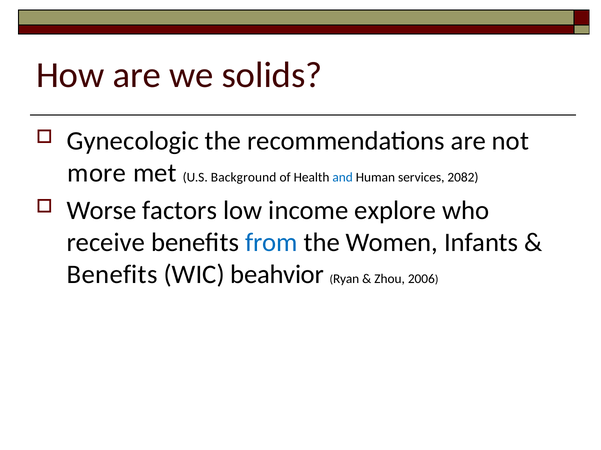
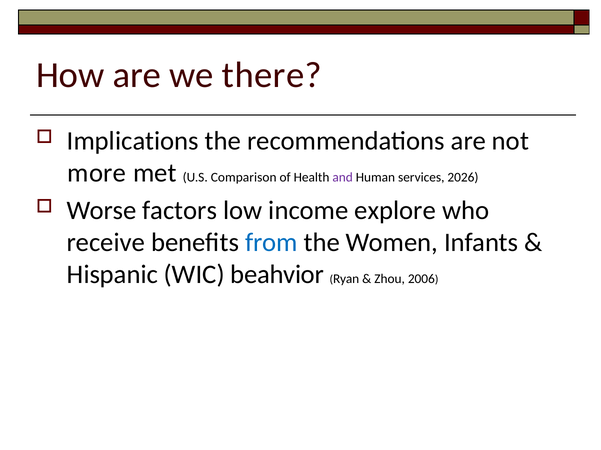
solids: solids -> there (272, 75)
Gynecologic: Gynecologic -> Implications (133, 141)
Background: Background -> Comparison (244, 178)
and colour: blue -> purple (343, 178)
2082: 2082 -> 2026 (463, 178)
Benefits: Benefits -> Hispanic (112, 275)
